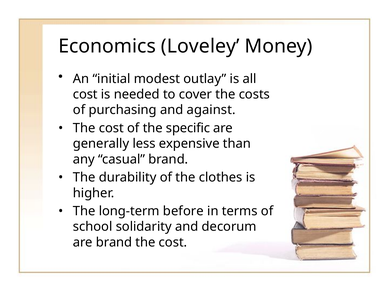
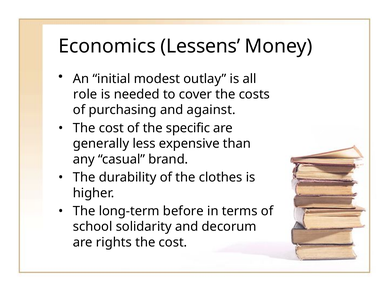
Loveley: Loveley -> Lessens (200, 46)
cost: cost -> role (85, 94)
are brand: brand -> rights (114, 242)
